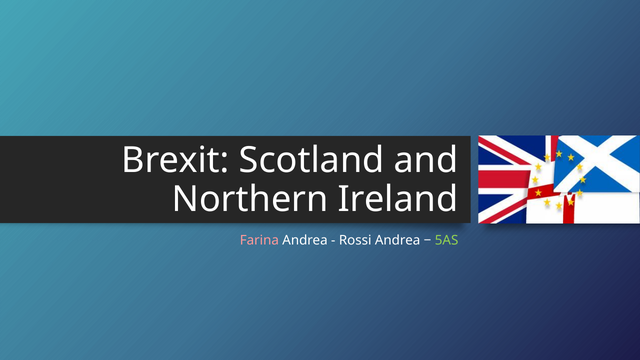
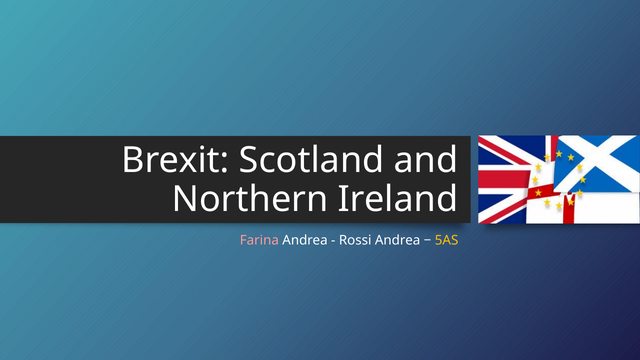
5AS colour: light green -> yellow (447, 240)
